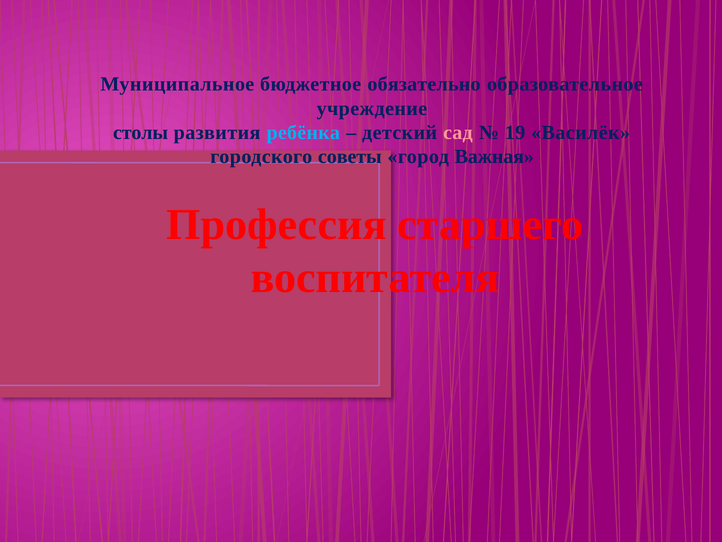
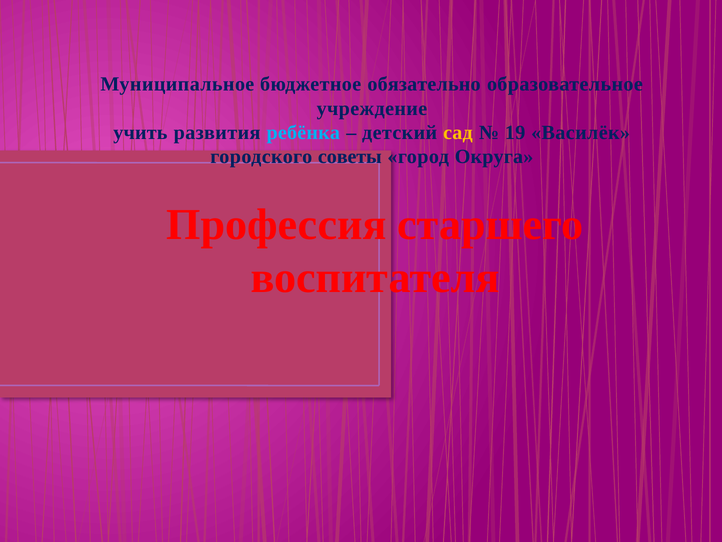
столы: столы -> учить (140, 132)
сад colour: pink -> yellow (458, 132)
Важная: Важная -> Округа (494, 156)
